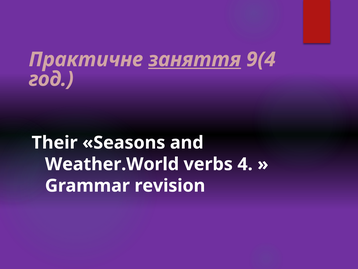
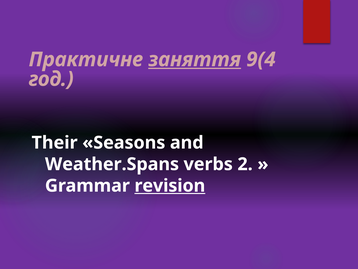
Weather.World: Weather.World -> Weather.Spans (112, 164)
4: 4 -> 2 (245, 164)
revision underline: none -> present (170, 185)
